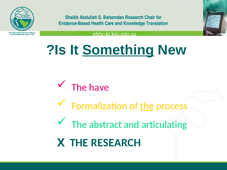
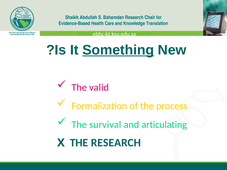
have: have -> valid (99, 88)
the underline: present -> none (147, 106)
abstract: abstract -> survival (105, 125)
